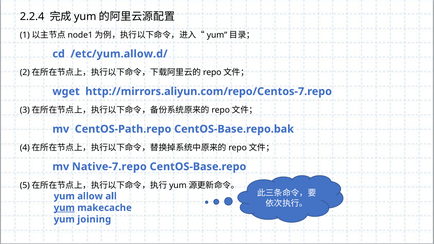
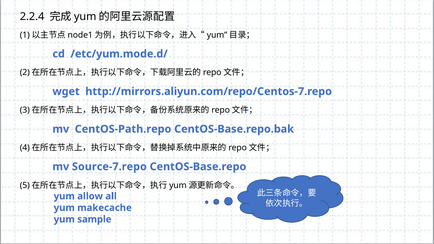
/etc/yum.allow.d/: /etc/yum.allow.d/ -> /etc/yum.mode.d/ (119, 54)
Native-7.repo: Native-7.repo -> Source-7.repo (109, 167)
yum underline: present -> none (64, 208)
joining: joining -> sample (94, 219)
